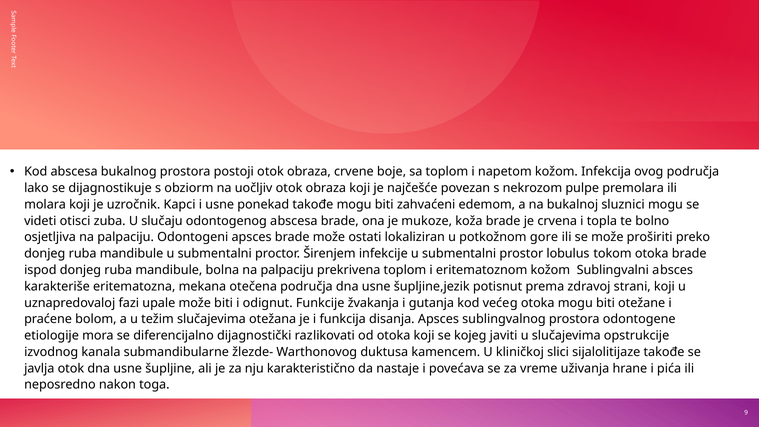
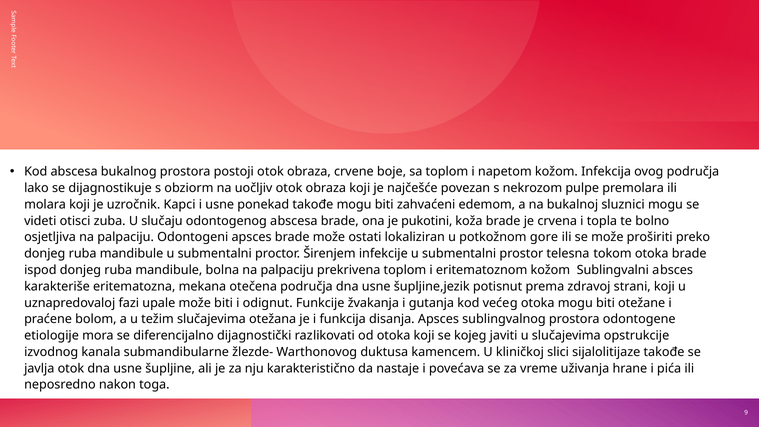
mukoze: mukoze -> pukotini (427, 221)
lobulus: lobulus -> telesna (568, 254)
